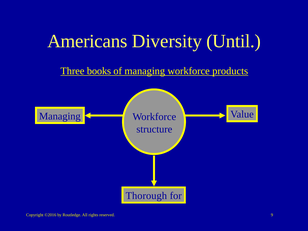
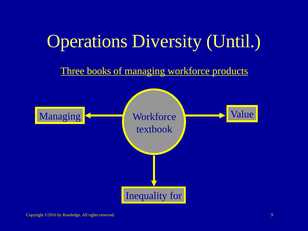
Americans: Americans -> Operations (87, 41)
structure: structure -> textbook (154, 129)
Thorough: Thorough -> Inequality (146, 196)
